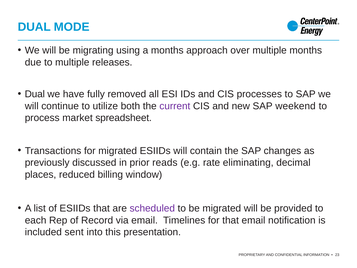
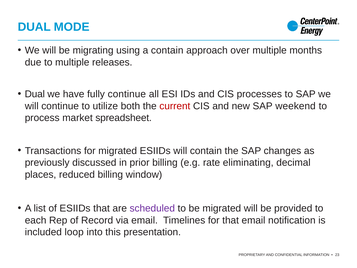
a months: months -> contain (167, 50)
fully removed: removed -> continue (127, 94)
current colour: purple -> red (175, 106)
prior reads: reads -> billing (165, 162)
sent: sent -> loop (74, 232)
